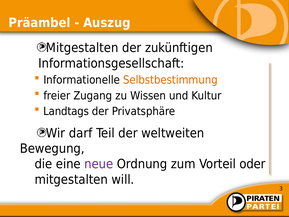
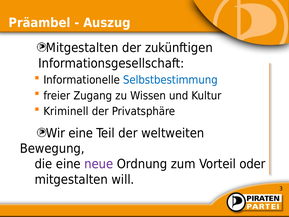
Selbstbestimmung colour: orange -> blue (170, 80)
Landtags: Landtags -> Kriminell (66, 111)
Wir darf: darf -> eine (81, 133)
